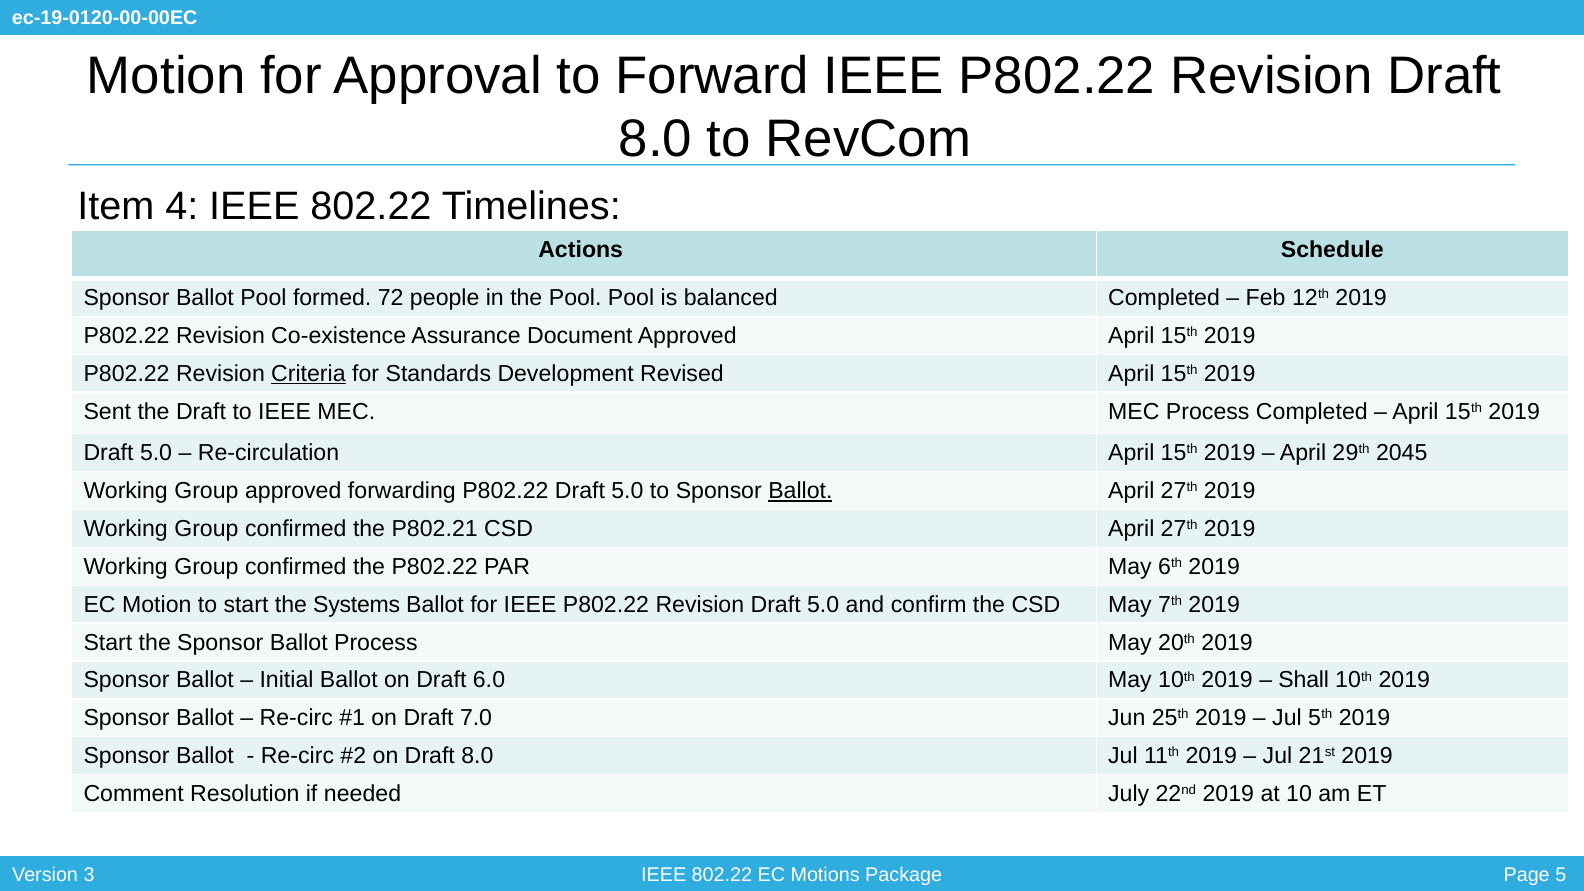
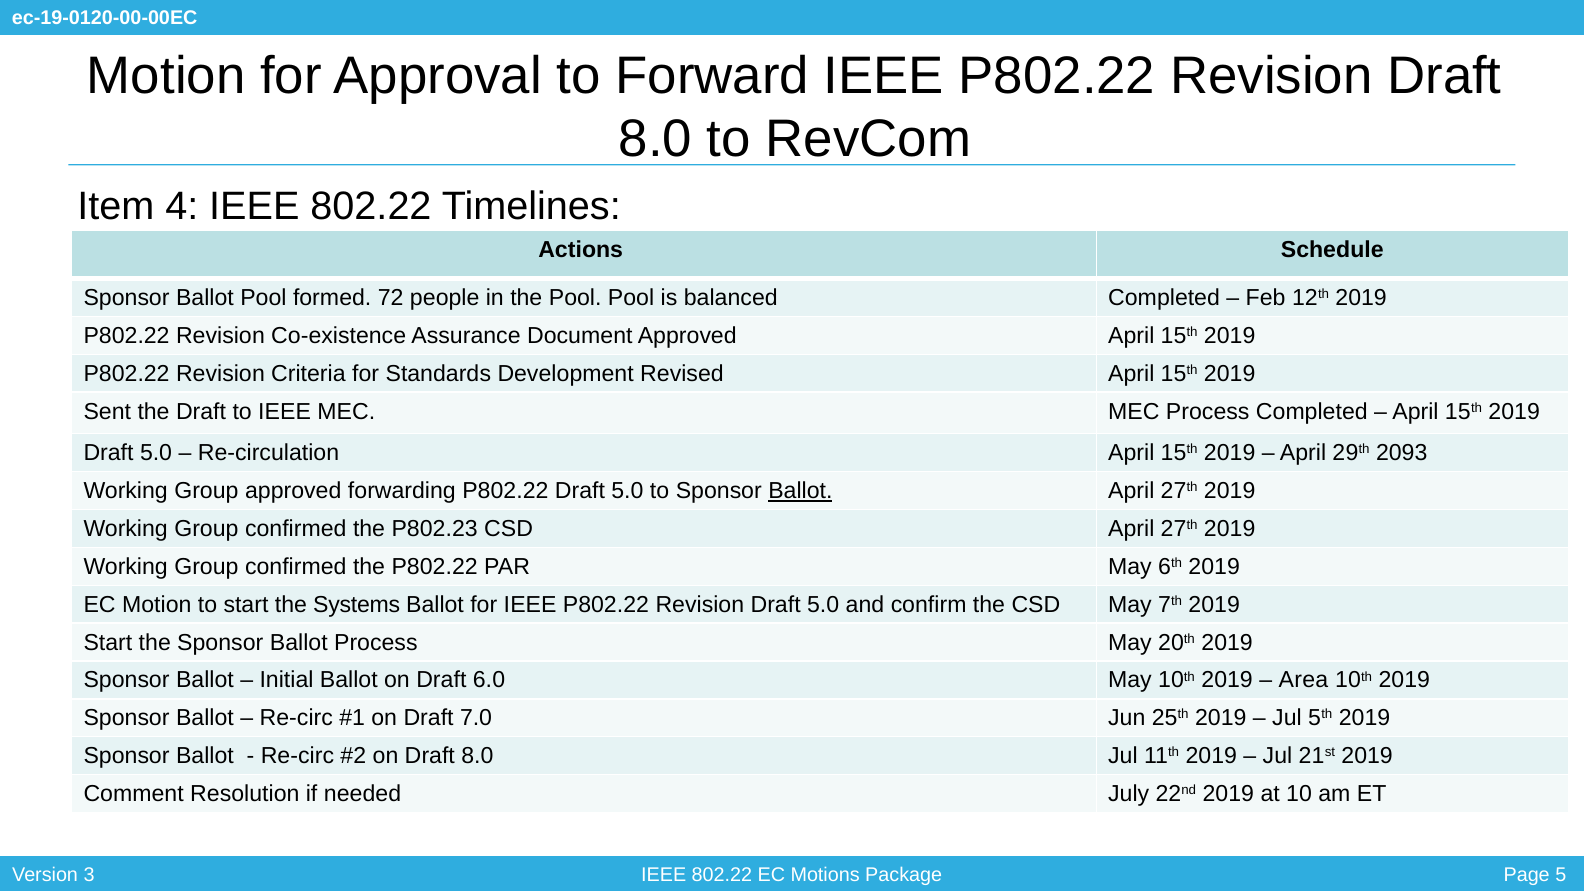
Criteria underline: present -> none (308, 374)
2045: 2045 -> 2093 (1402, 453)
P802.21: P802.21 -> P802.23 (435, 529)
Shall: Shall -> Area (1303, 680)
